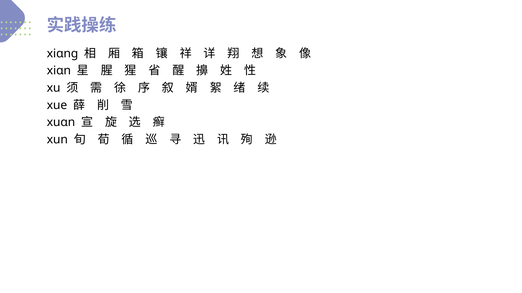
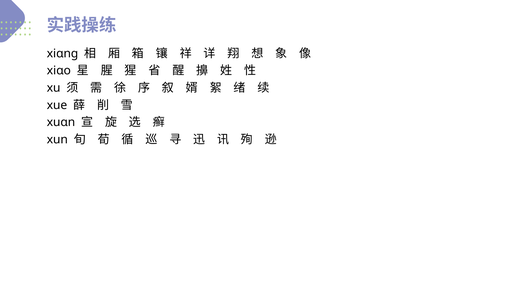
xiɑn: xiɑn -> xiɑo (59, 71)
